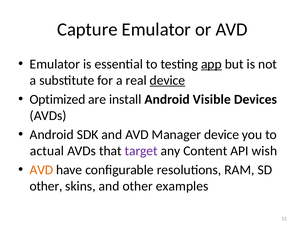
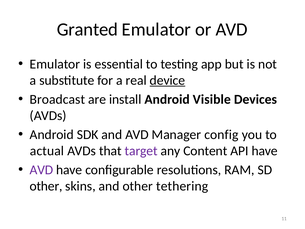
Capture: Capture -> Granted (87, 30)
app underline: present -> none (211, 64)
Optimized: Optimized -> Broadcast (57, 99)
Manager device: device -> config (221, 134)
API wish: wish -> have (265, 151)
AVD colour: orange -> purple (41, 170)
examples: examples -> tethering (182, 186)
